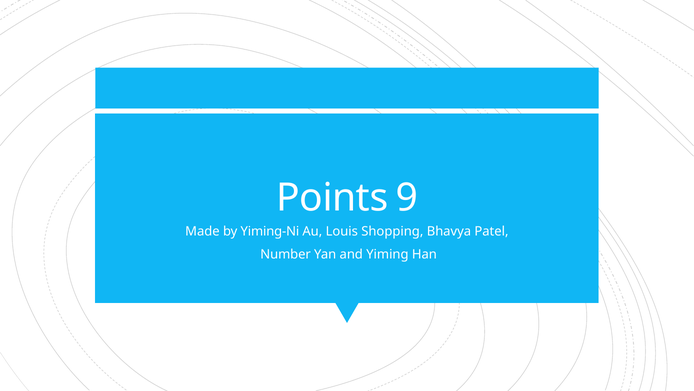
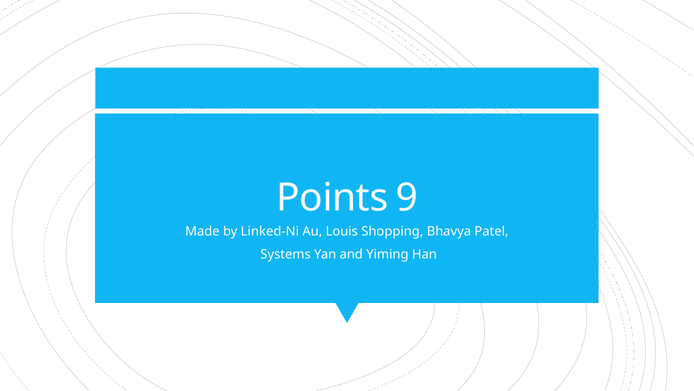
Yiming-Ni: Yiming-Ni -> Linked-Ni (270, 231)
Number: Number -> Systems (286, 254)
